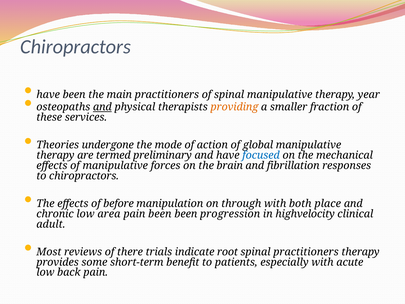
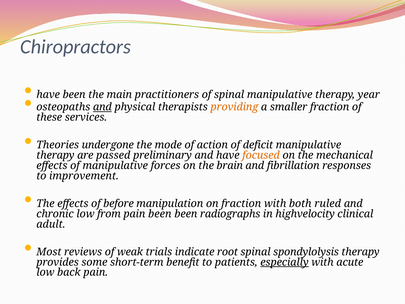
global: global -> deficit (258, 145)
termed: termed -> passed (113, 155)
focused colour: blue -> orange (261, 155)
to chiropractors: chiropractors -> improvement (84, 176)
on through: through -> fraction (241, 203)
place: place -> ruled (328, 203)
area: area -> from (109, 214)
progression: progression -> radiographs (230, 214)
there: there -> weak (130, 252)
spinal practitioners: practitioners -> spondylolysis (306, 252)
especially underline: none -> present (284, 262)
